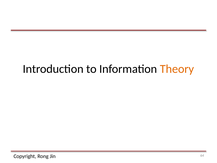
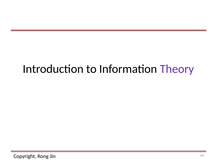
Theory colour: orange -> purple (177, 69)
